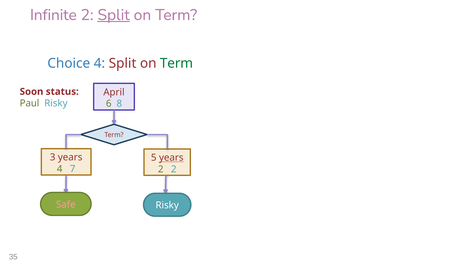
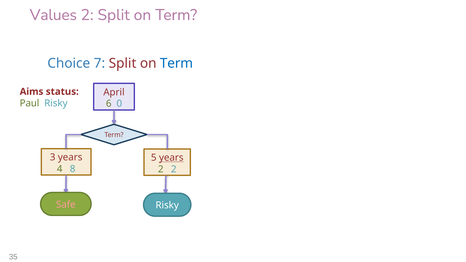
Infinite: Infinite -> Values (53, 15)
Split underline: present -> none (114, 15)
Choice 4: 4 -> 7 (99, 63)
Term colour: green -> blue (176, 63)
Soon: Soon -> Aims (32, 92)
8: 8 -> 0 (119, 104)
7: 7 -> 8 (73, 169)
